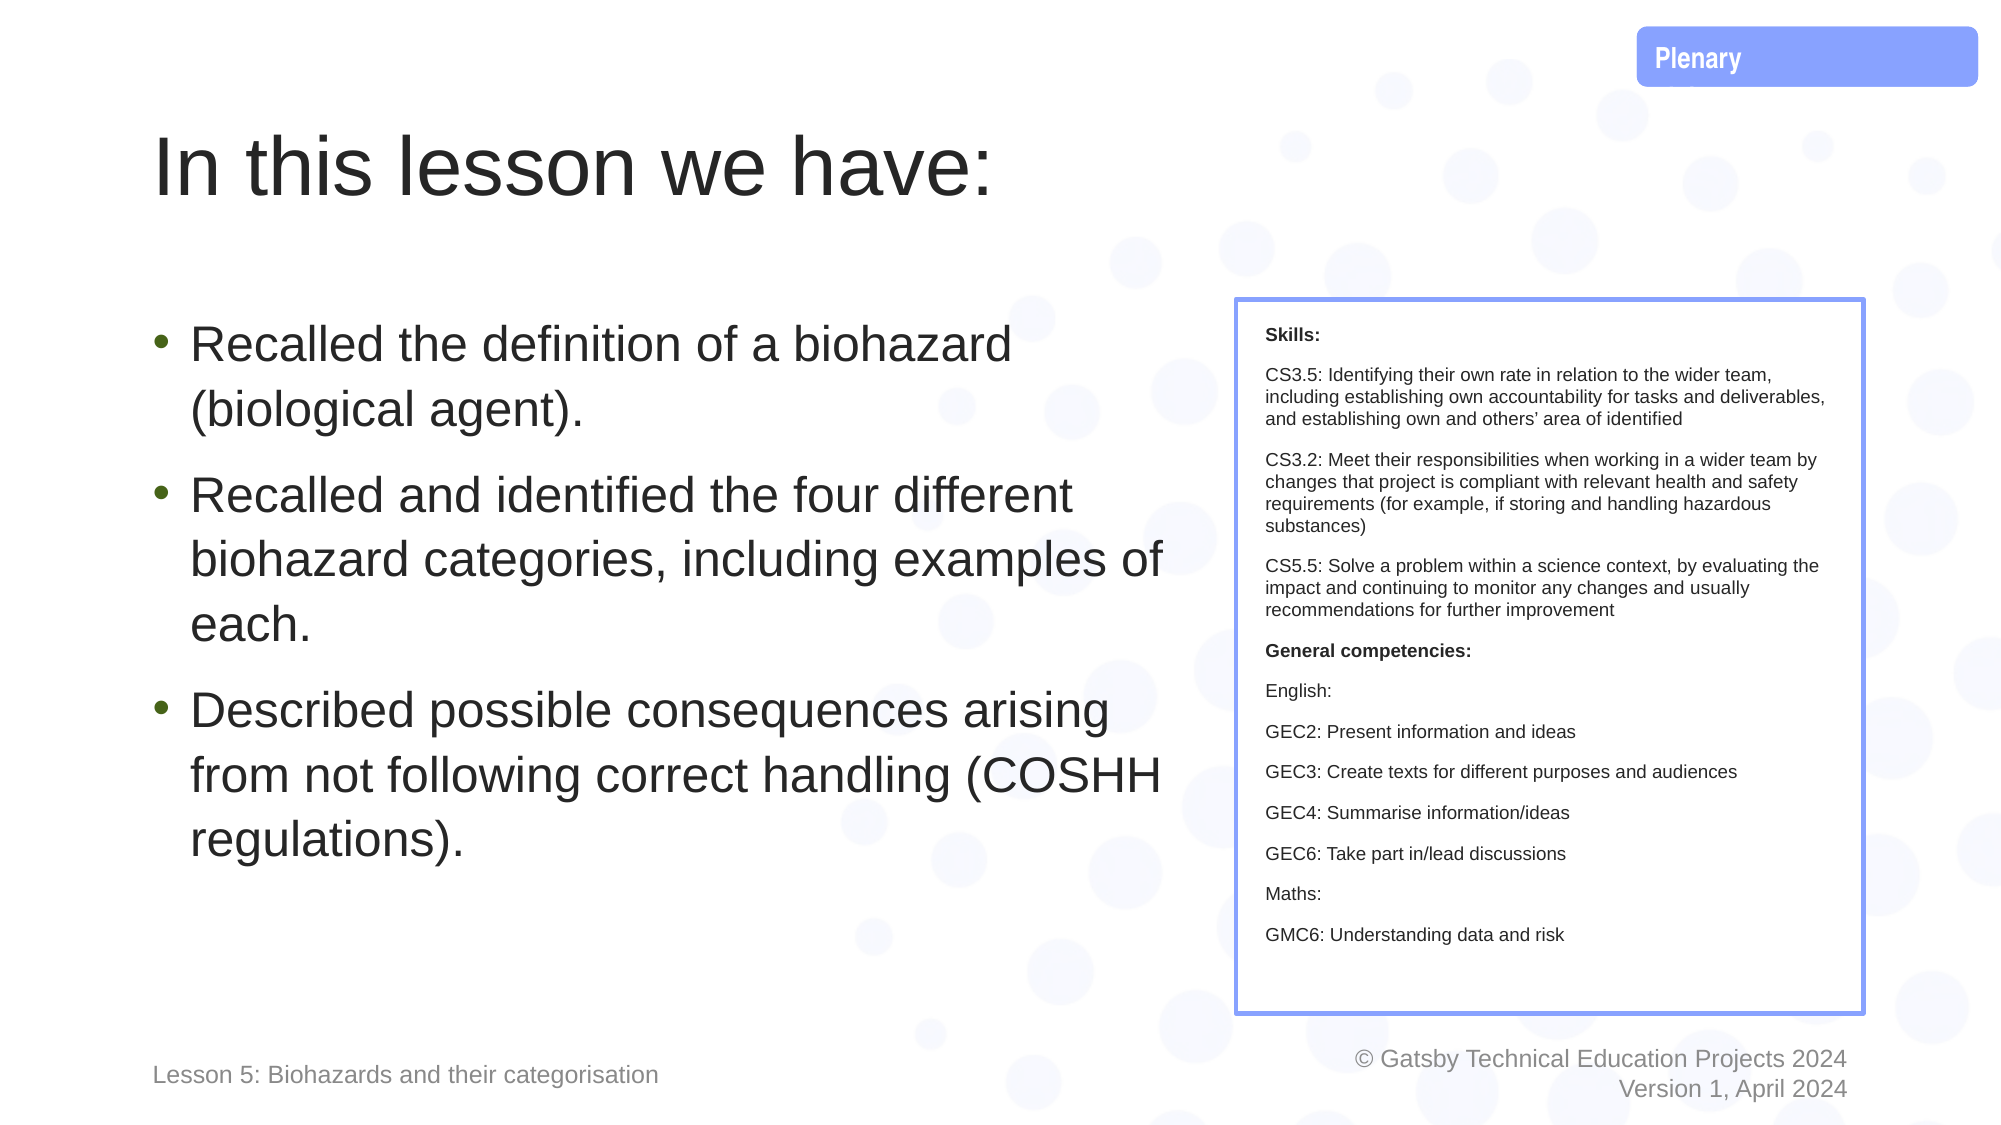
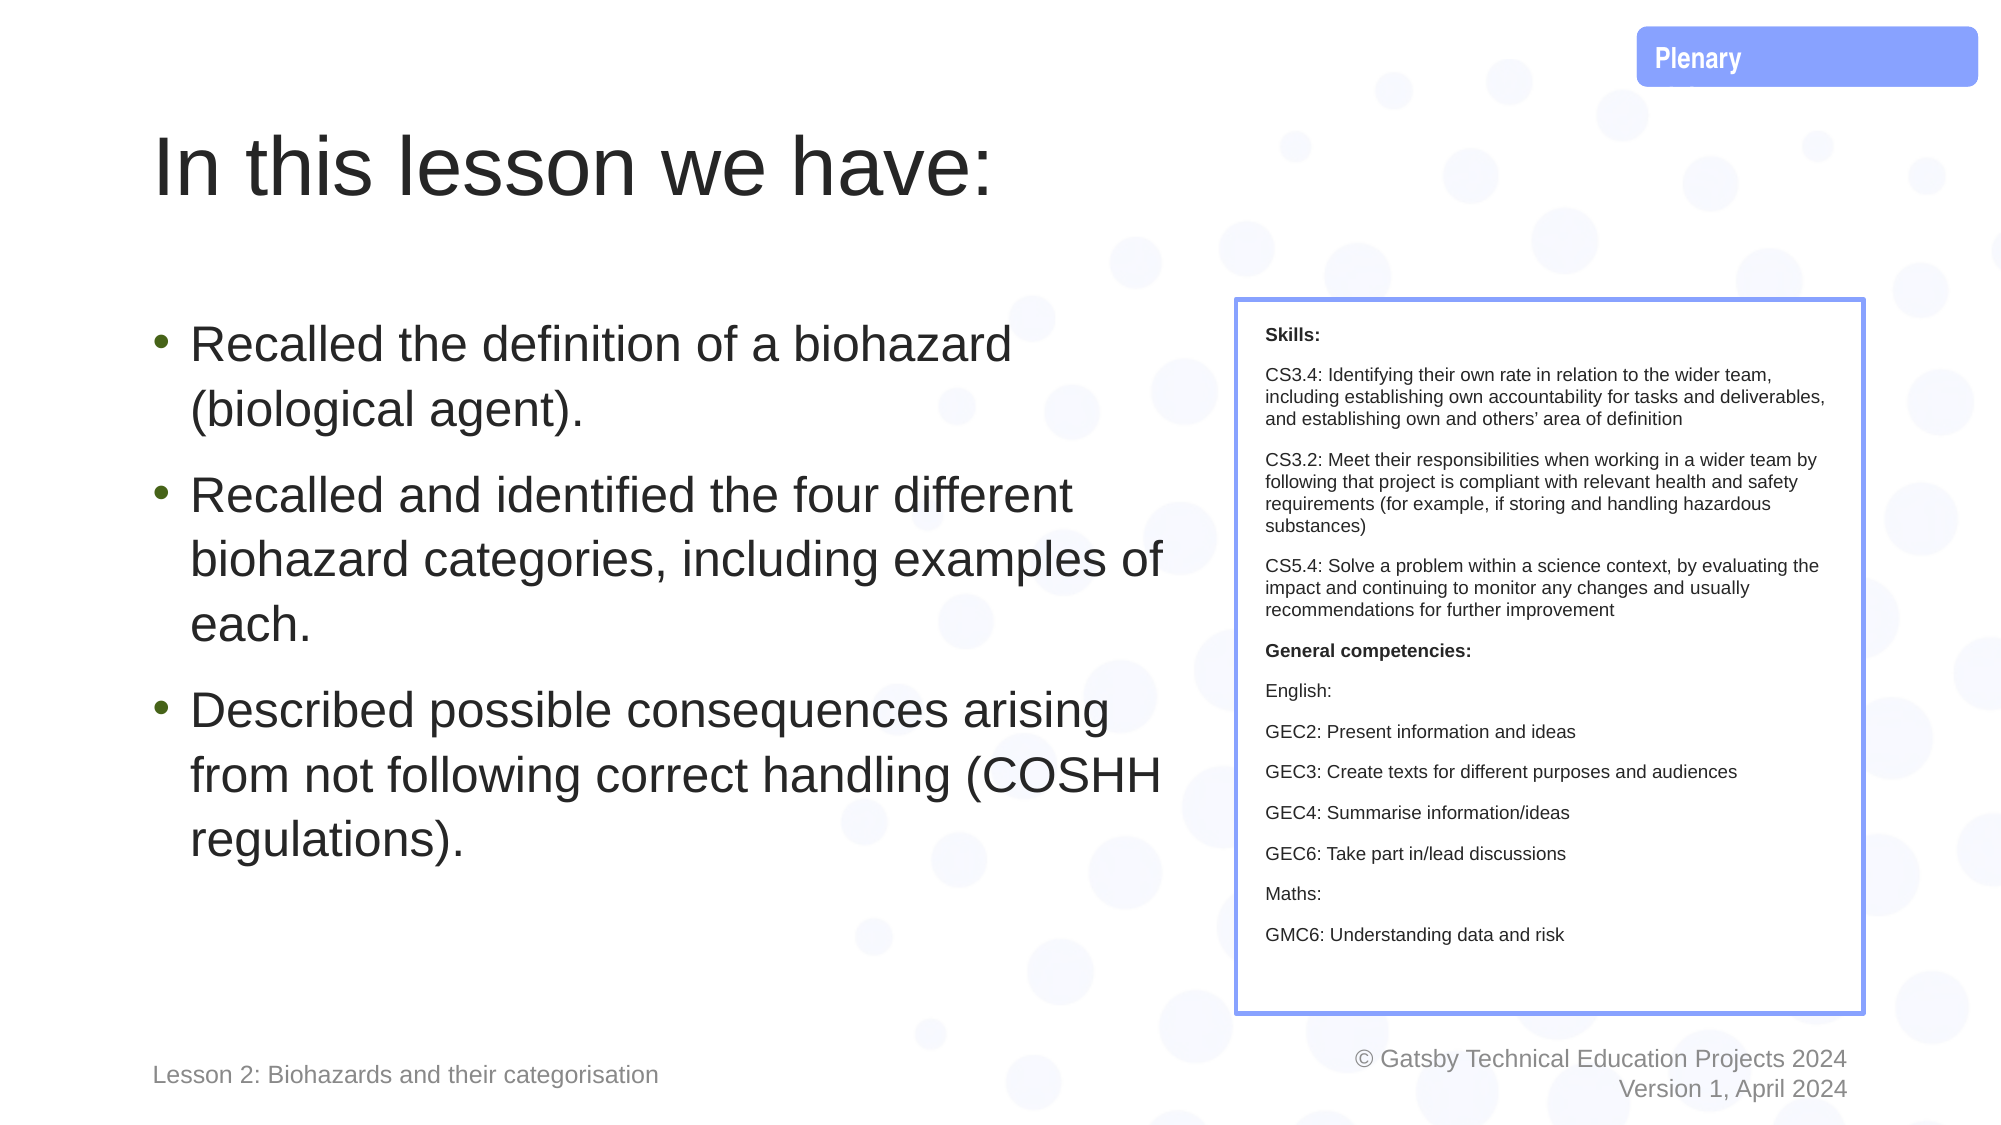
CS3.5: CS3.5 -> CS3.4 (1294, 376)
of identified: identified -> definition (1645, 420)
changes: changes -> following (1301, 482)
CS5.5: CS5.5 -> CS5.4 (1294, 567)
5: 5 -> 2 (250, 1076)
